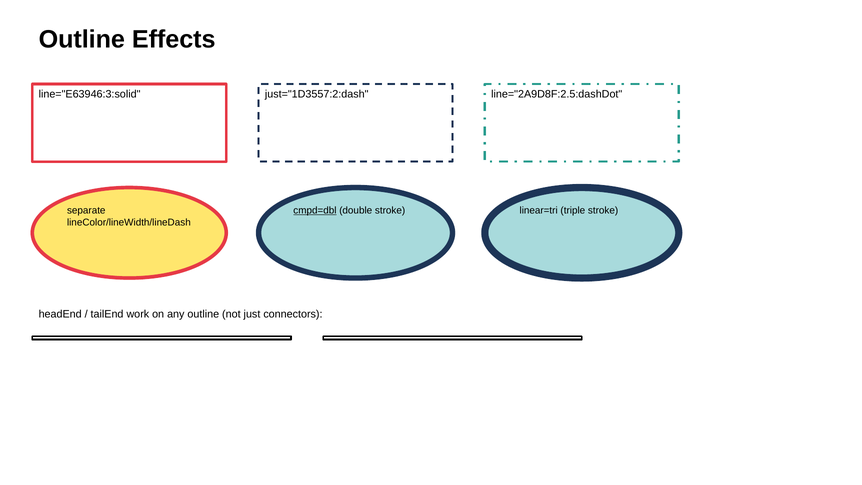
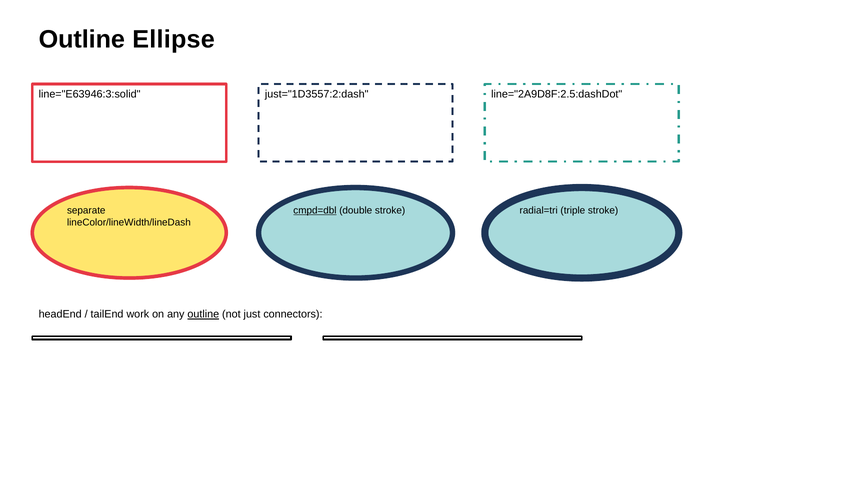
Effects: Effects -> Ellipse (174, 39)
linear=tri: linear=tri -> radial=tri (539, 210)
outline underline: none -> present (203, 314)
